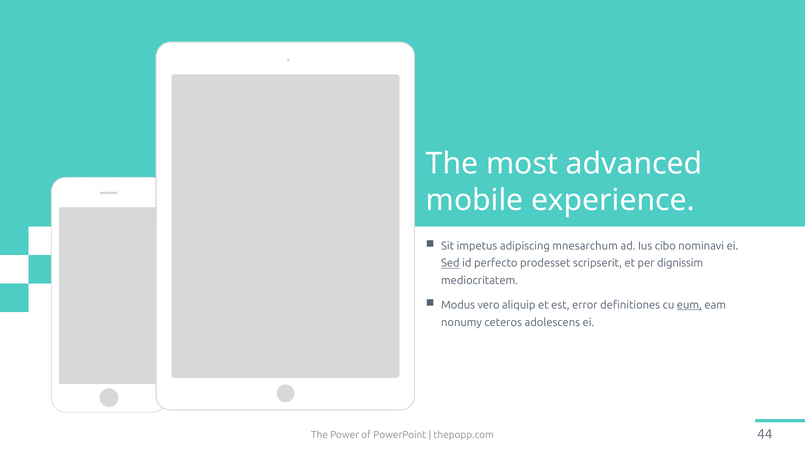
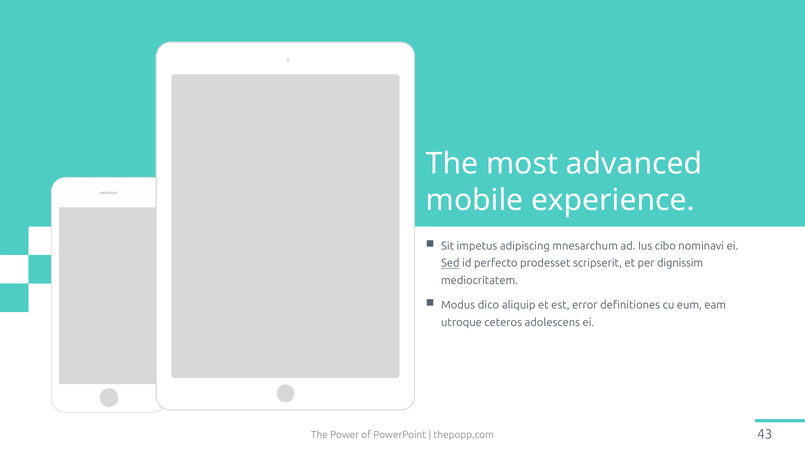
vero: vero -> dico (488, 305)
eum underline: present -> none (689, 305)
nonumy: nonumy -> utroque (461, 322)
44: 44 -> 43 (765, 434)
